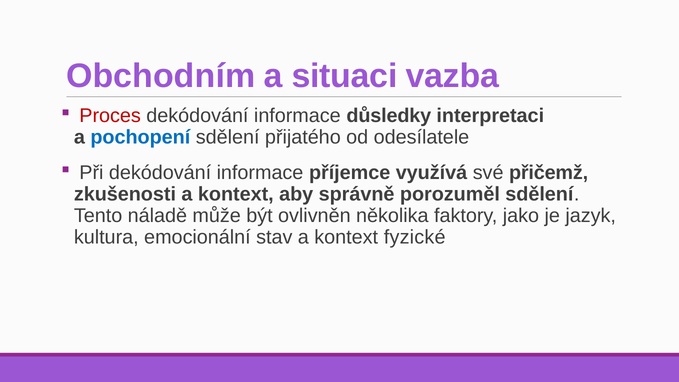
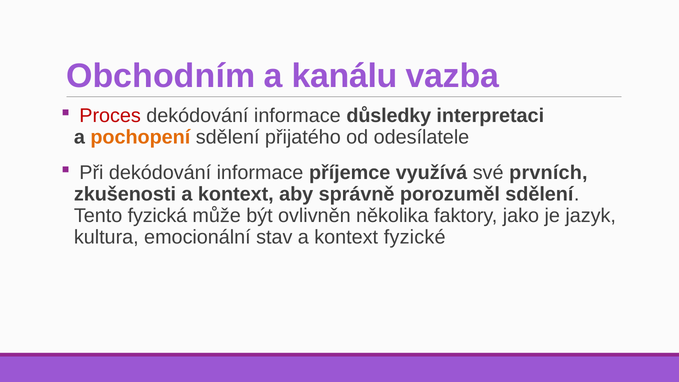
situaci: situaci -> kanálu (345, 76)
pochopení colour: blue -> orange (140, 137)
přičemž: přičemž -> prvních (548, 173)
náladě: náladě -> fyzická (157, 216)
